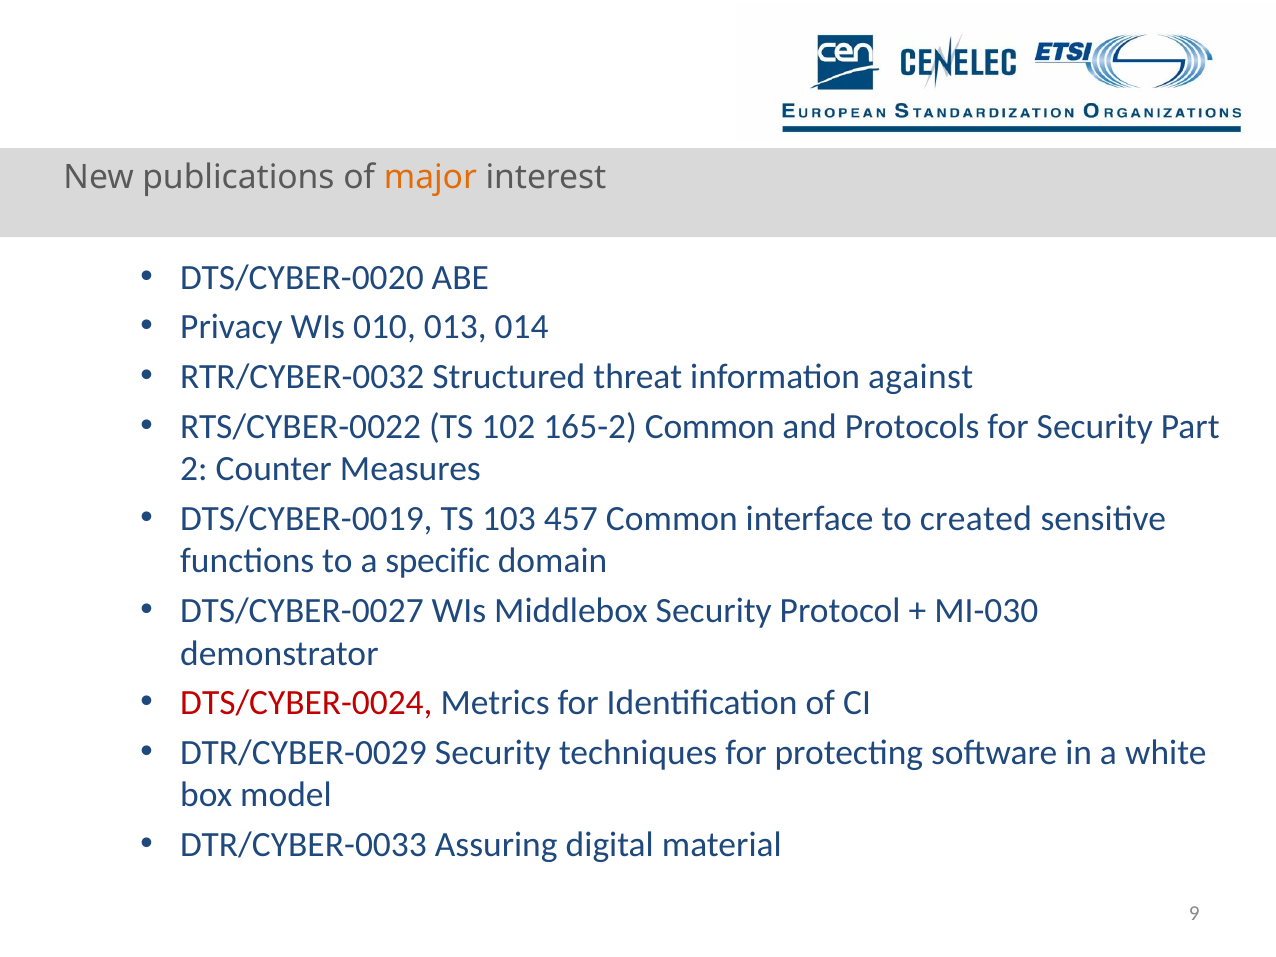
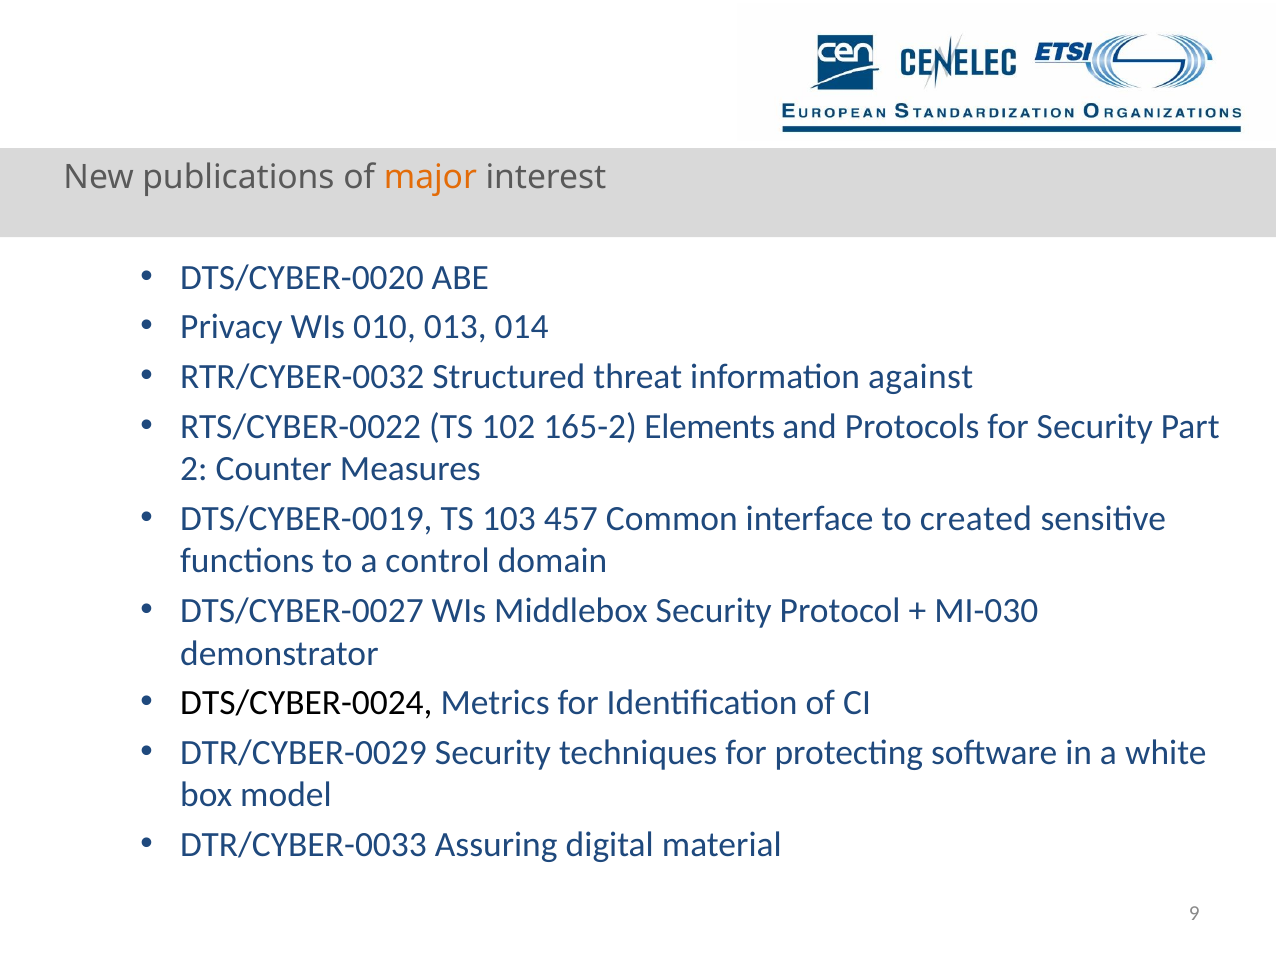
165-2 Common: Common -> Elements (710, 426)
specific: specific -> control (438, 561)
DTS/CYBER-0024 colour: red -> black (306, 703)
